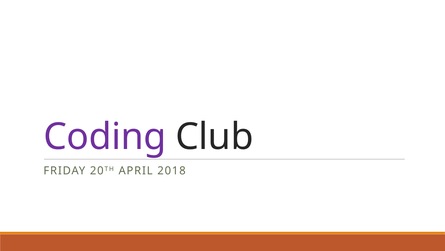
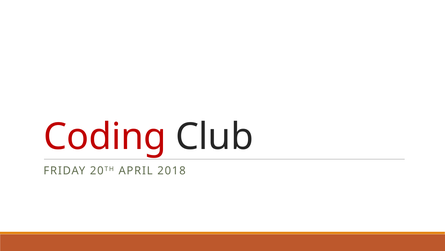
Coding colour: purple -> red (105, 136)
